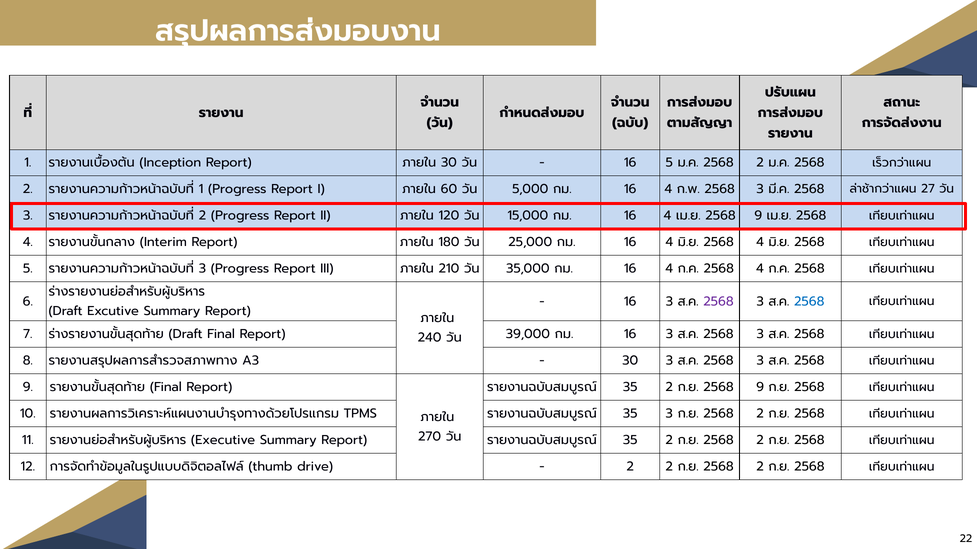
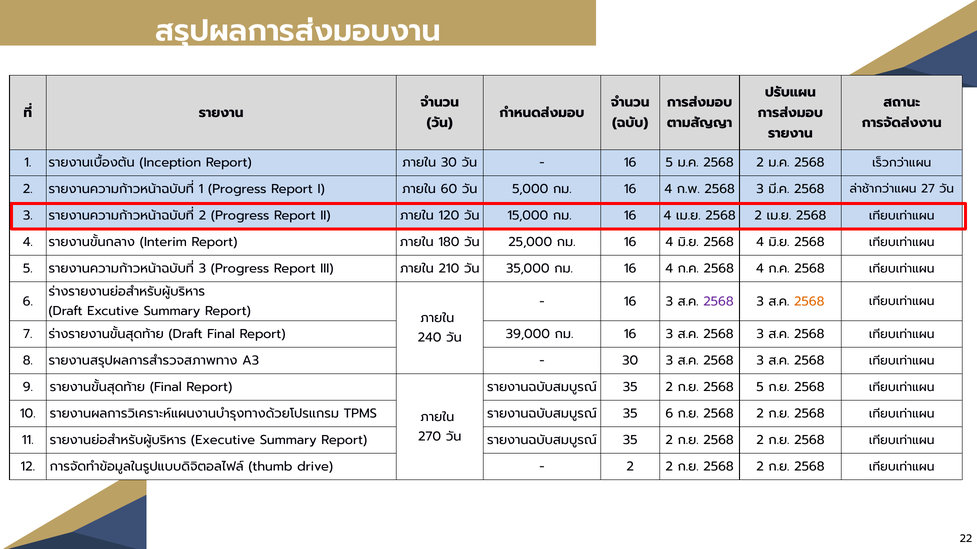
9: 9 -> 2 (758, 216)
2568 colour: blue -> orange (809, 302)
9: 9 -> 5 (760, 388)
35 3: 3 -> 6 (669, 414)
